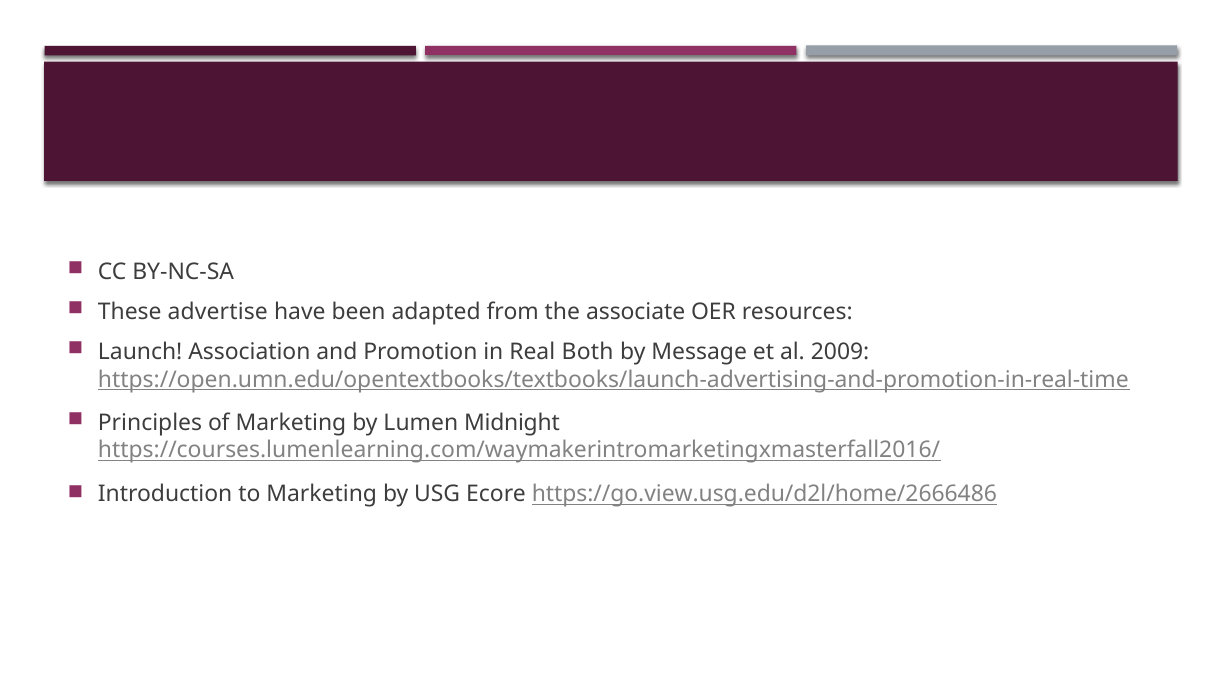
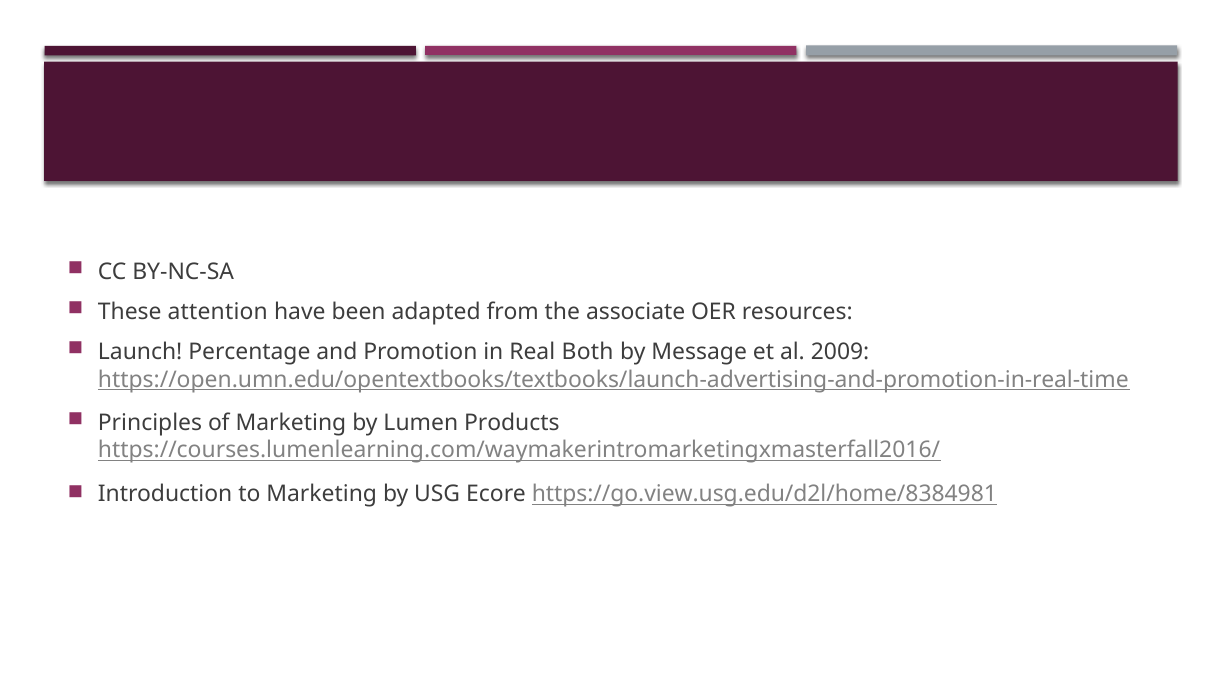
advertise: advertise -> attention (218, 312)
Association: Association -> Percentage (249, 352)
Midnight: Midnight -> Products (512, 423)
https://go.view.usg.edu/d2l/home/2666486: https://go.view.usg.edu/d2l/home/2666486 -> https://go.view.usg.edu/d2l/home/8384981 (764, 493)
